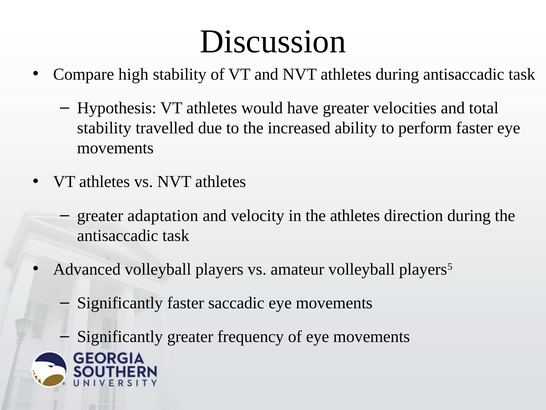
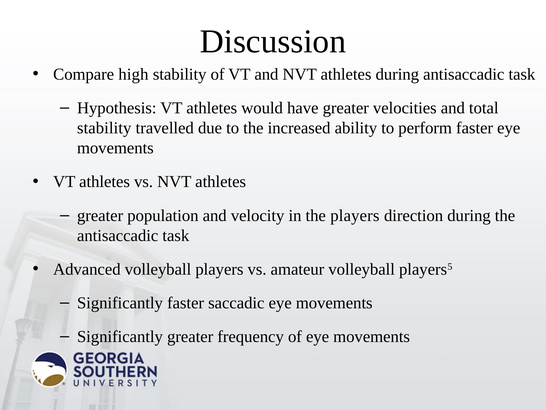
adaptation: adaptation -> population (163, 215)
the athletes: athletes -> players (355, 215)
